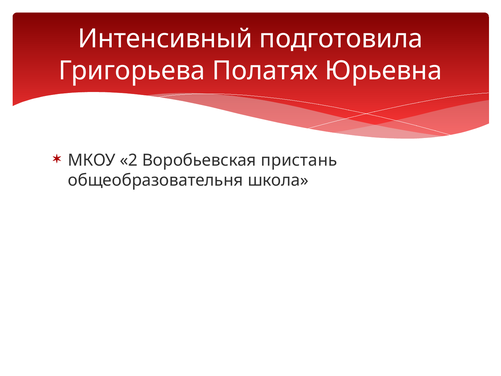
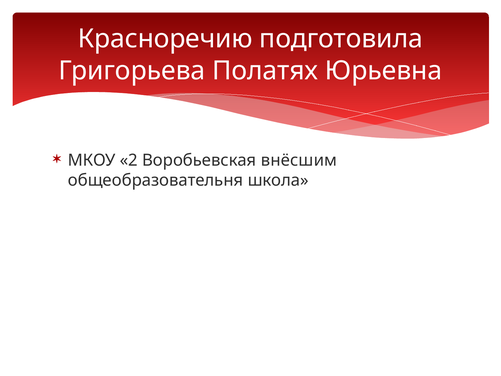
Интенсивный: Интенсивный -> Красноречию (165, 39)
пристань: пристань -> внёсшим (299, 160)
